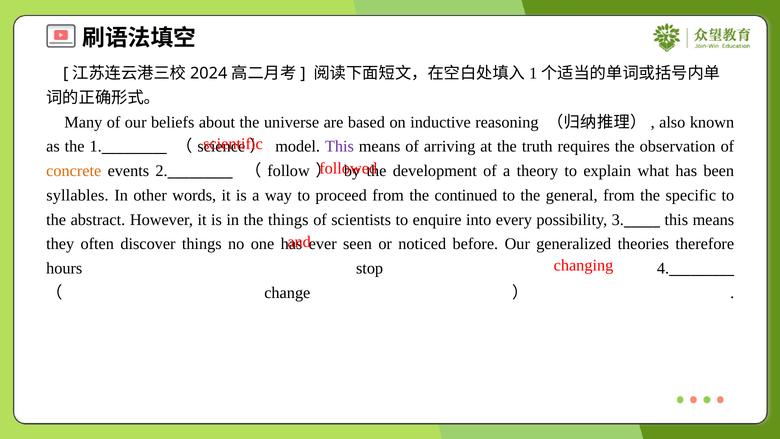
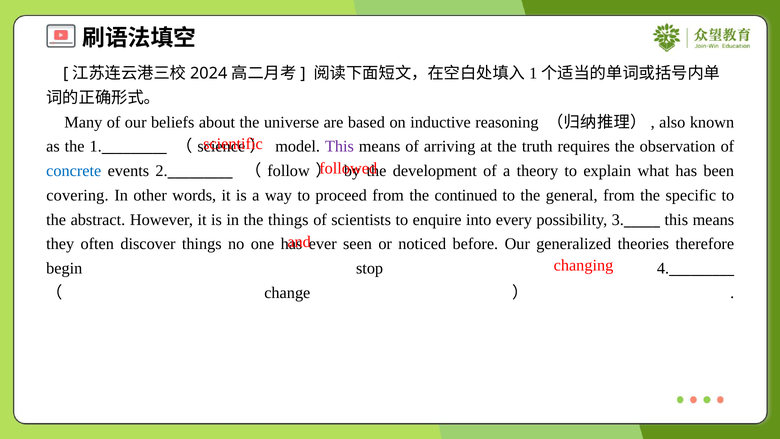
concrete colour: orange -> blue (74, 171)
syllables: syllables -> covering (77, 195)
hours: hours -> begin (64, 268)
